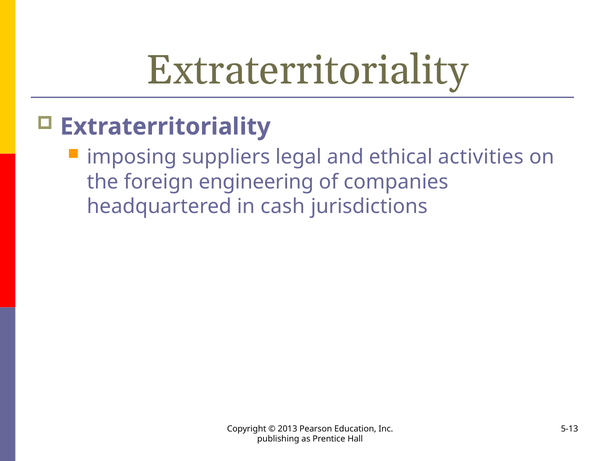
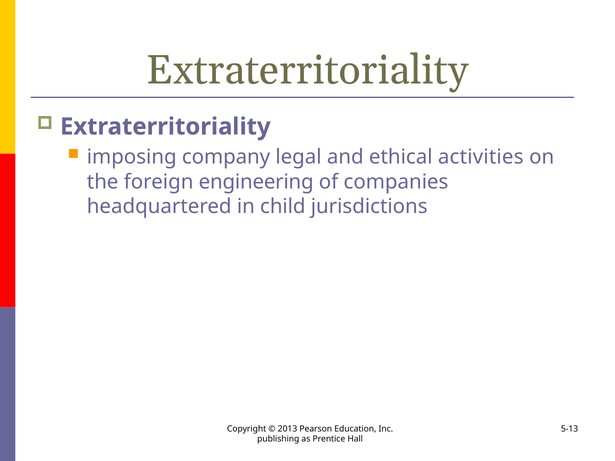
suppliers: suppliers -> company (226, 157)
cash: cash -> child (283, 206)
